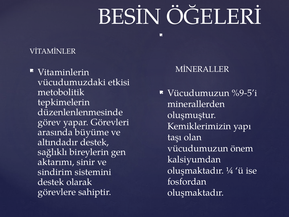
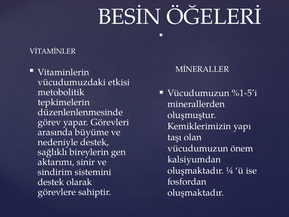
%9-5’i: %9-5’i -> %1-5’i (244, 93)
altındadır: altındadır -> nedeniyle (58, 142)
